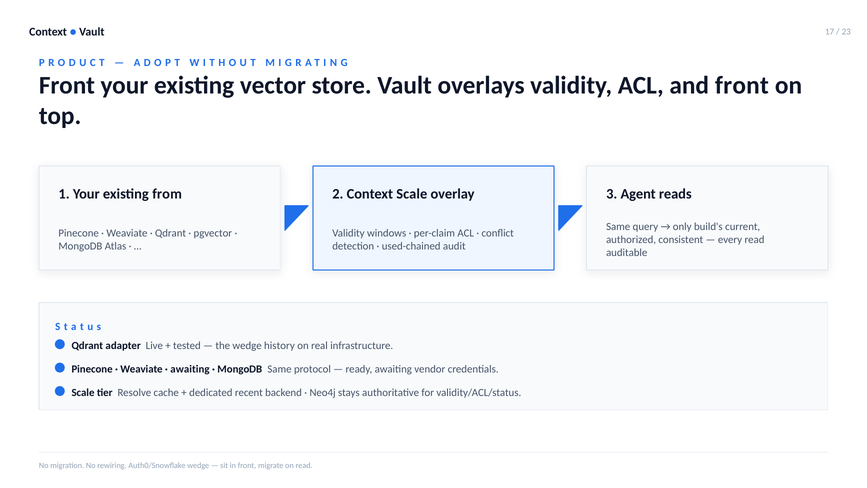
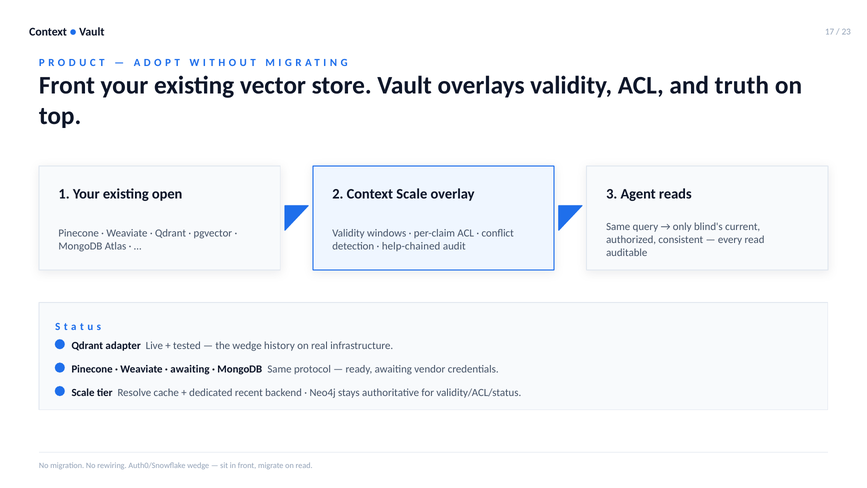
and front: front -> truth (742, 85)
from: from -> open (167, 194)
build's: build's -> blind's (708, 227)
used-chained: used-chained -> help-chained (411, 246)
